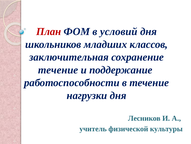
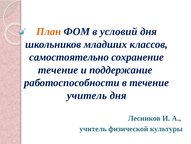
План colour: red -> orange (49, 31)
заключительная: заключительная -> самостоятельно (69, 57)
нагрузки: нагрузки -> учитель (87, 95)
